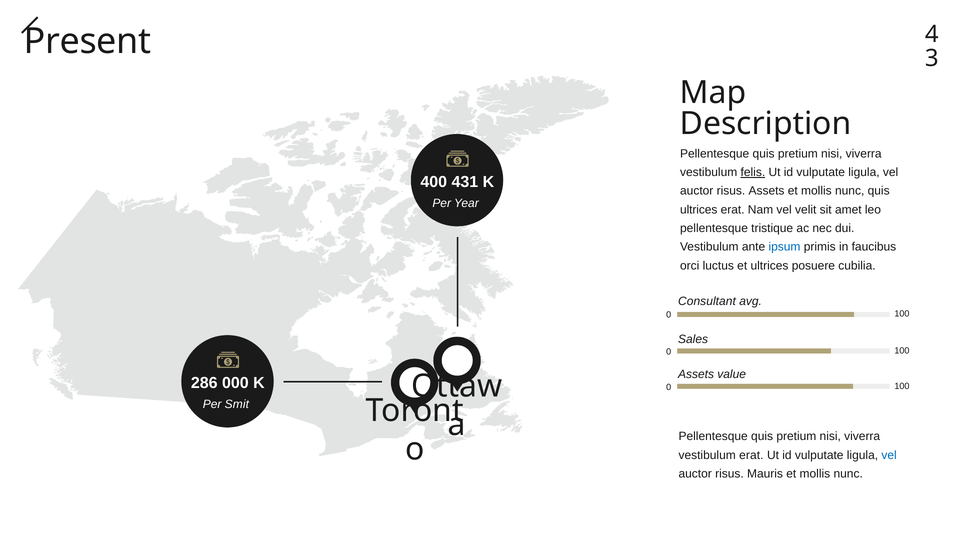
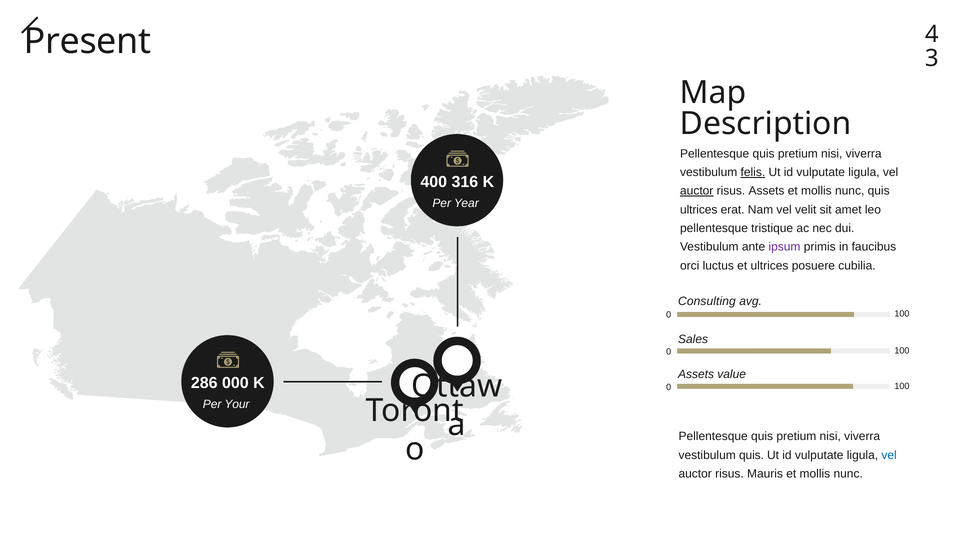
431: 431 -> 316 (465, 182)
auctor underline: none -> present (697, 191)
ipsum colour: blue -> purple (785, 247)
Consultant: Consultant -> Consulting (707, 301)
Smit: Smit -> Your (237, 404)
vestibulum erat: erat -> quis (751, 455)
